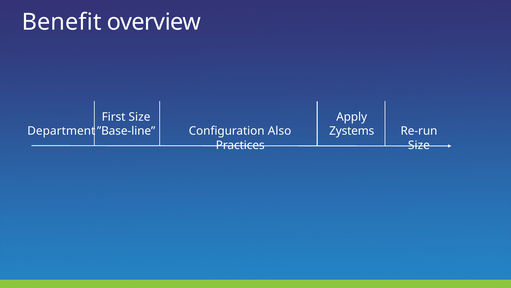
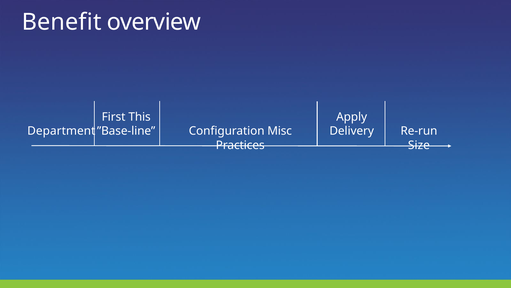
First Size: Size -> This (140, 117)
Also: Also -> Misc (280, 131)
Zystems: Zystems -> Delivery (352, 131)
